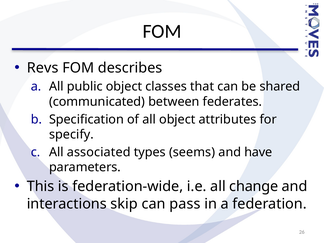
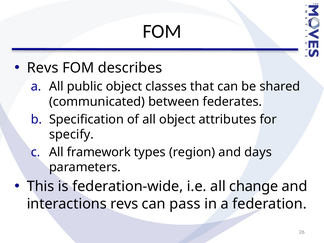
associated: associated -> framework (99, 152)
seems: seems -> region (192, 152)
have: have -> days (258, 152)
interactions skip: skip -> revs (124, 204)
